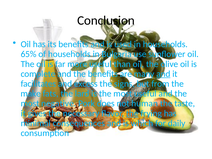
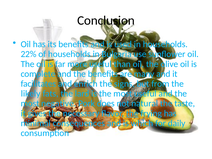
65%: 65% -> 22% (29, 54)
and underline: present -> none (163, 74)
excess: excess -> enrich (86, 84)
make: make -> likely (31, 94)
human: human -> natural (145, 103)
